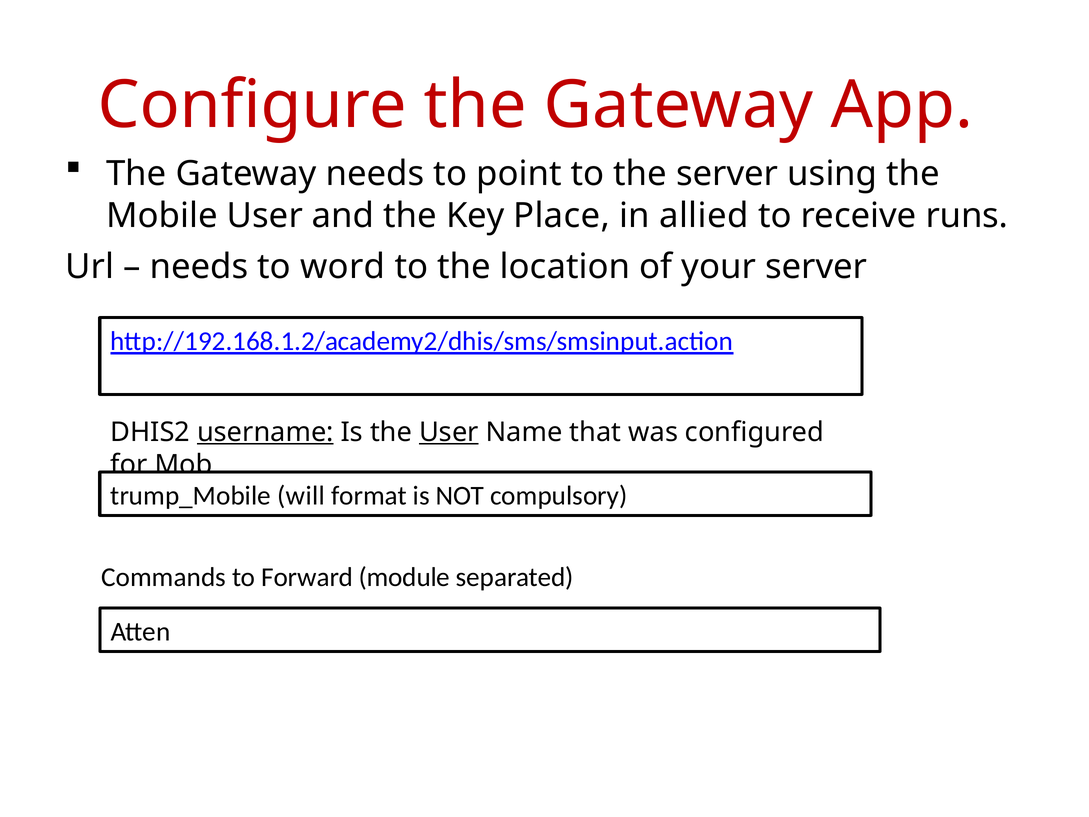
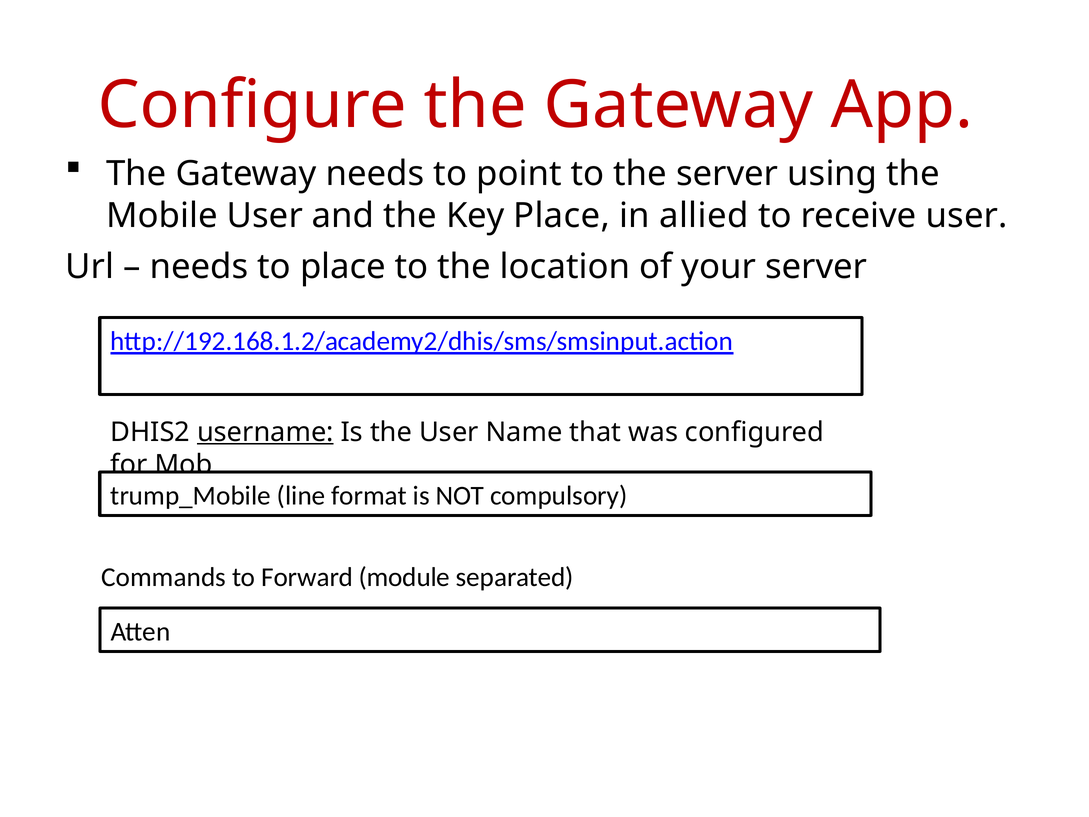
receive runs: runs -> user (967, 216)
to word: word -> place (343, 267)
User underline: present -> none (449, 432)
will: will -> line (301, 495)
